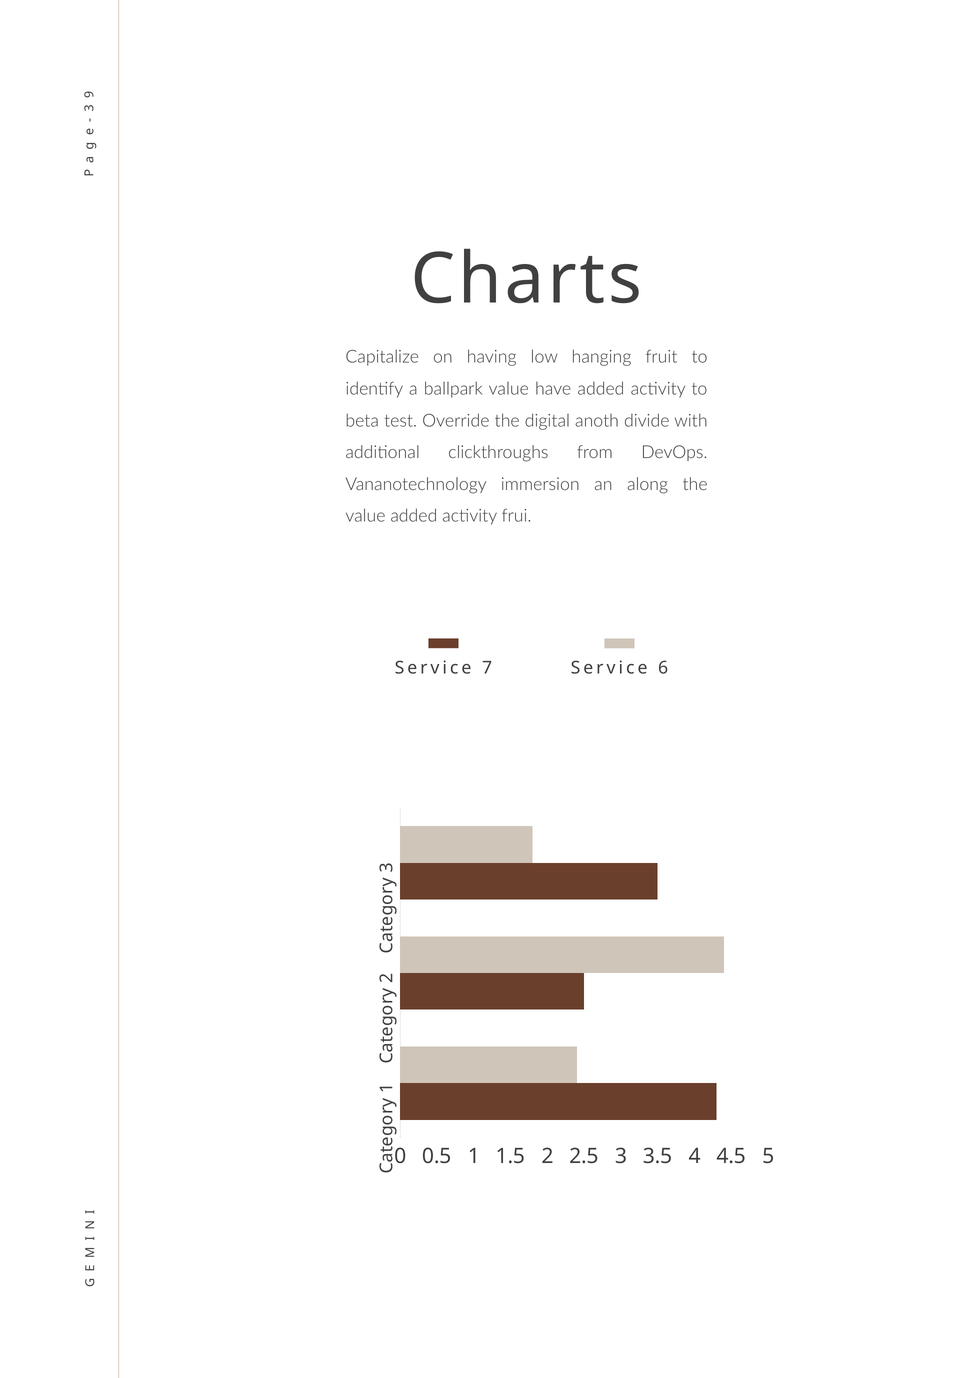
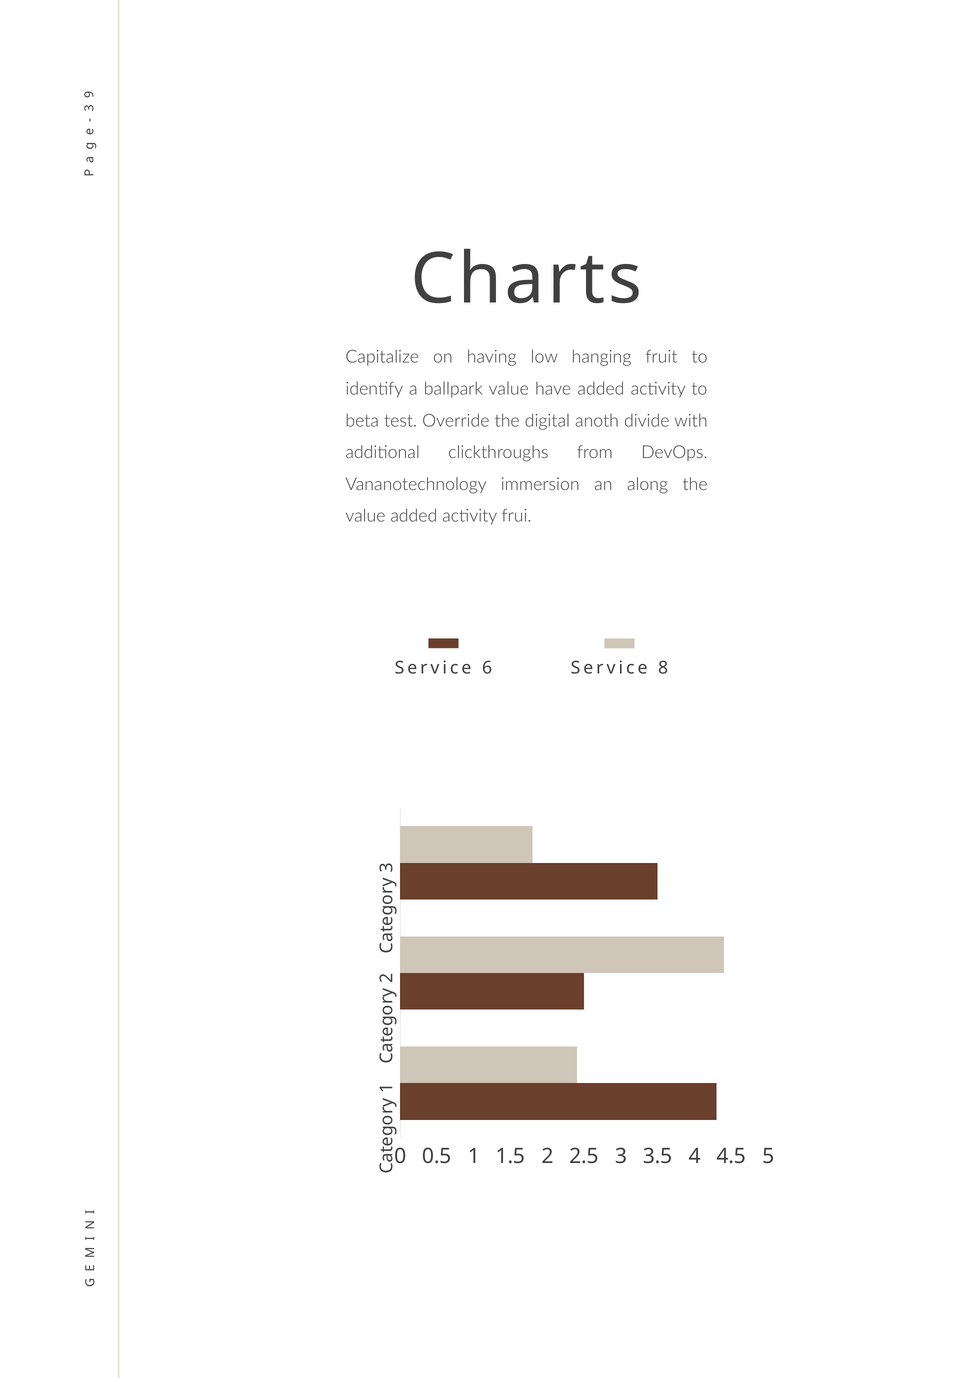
7: 7 -> 6 (487, 668)
6: 6 -> 8 (663, 668)
